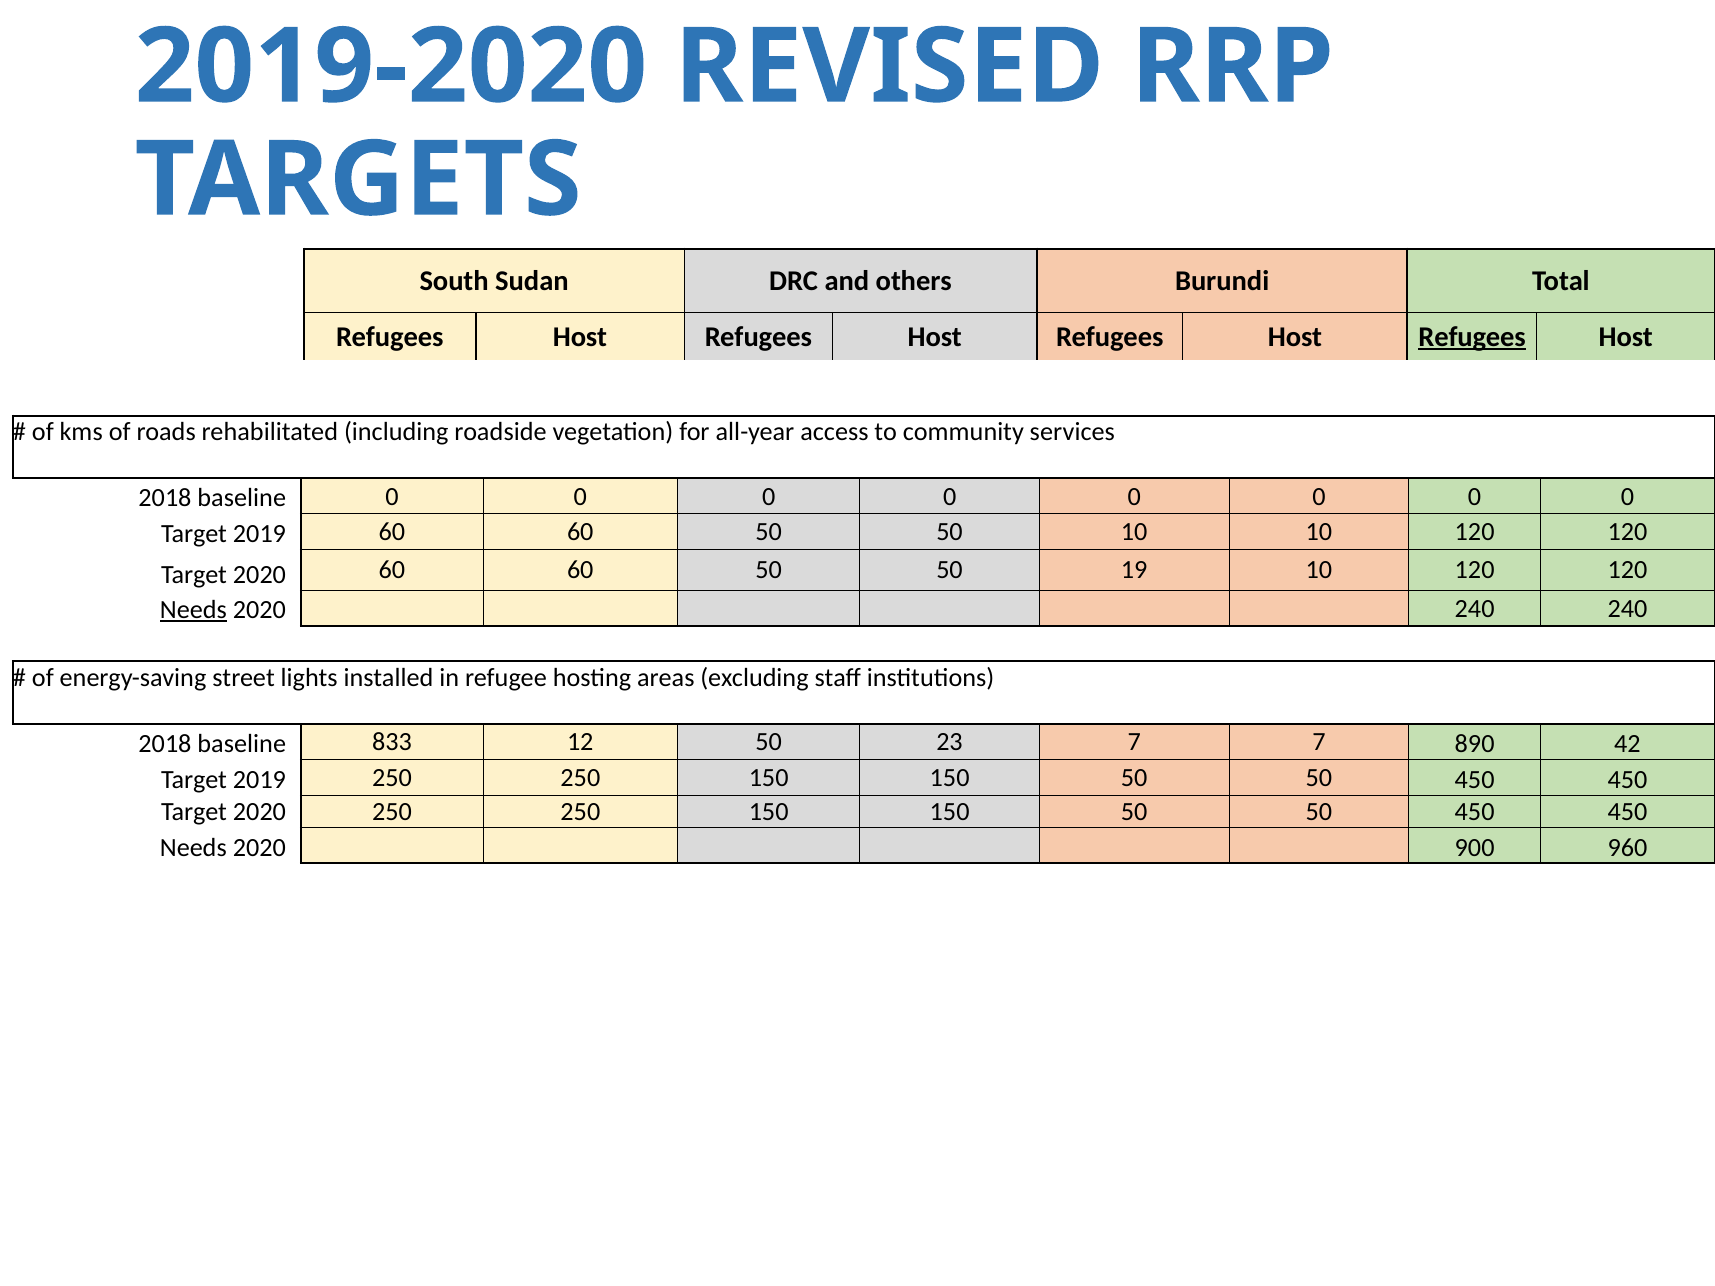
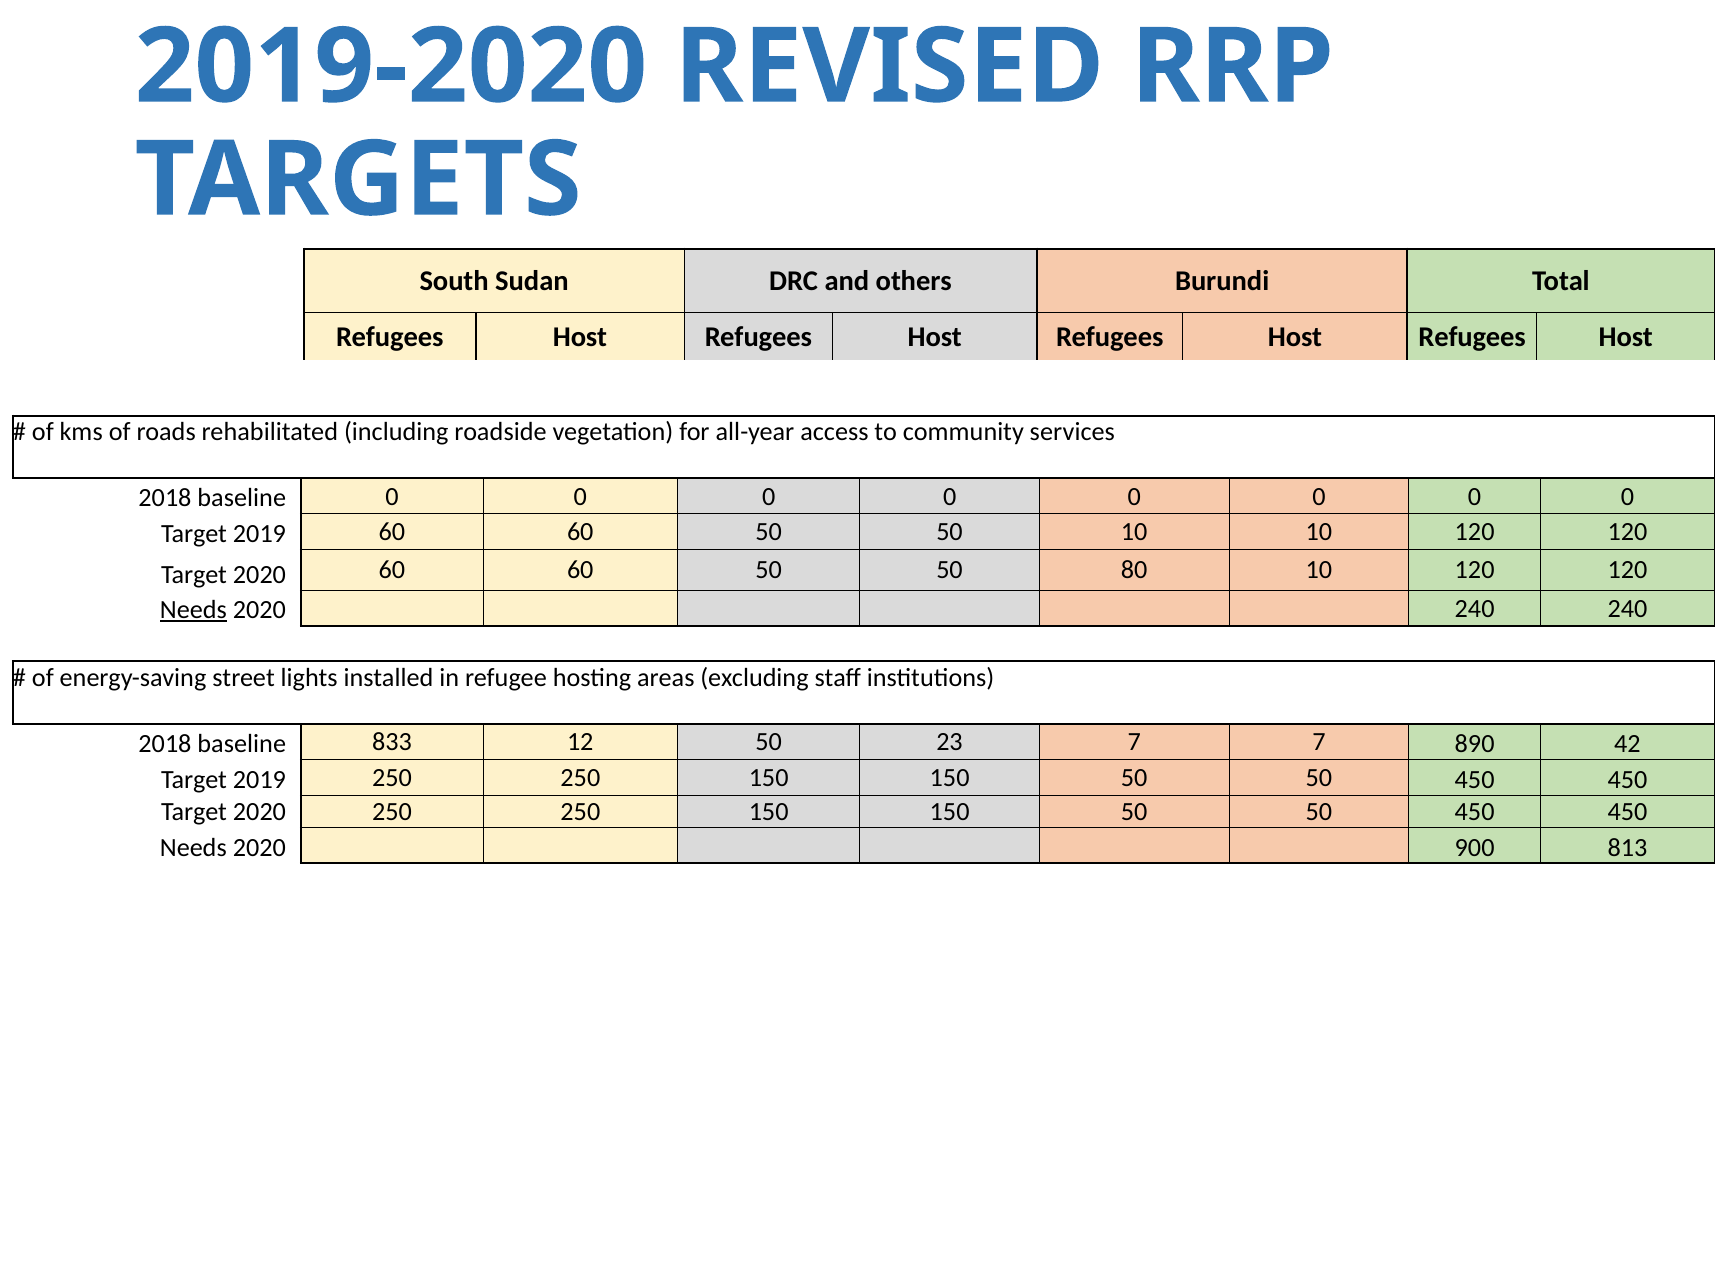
Refugees underline: present -> none (1472, 337)
19: 19 -> 80 (1134, 570)
960: 960 -> 813 (1627, 848)
